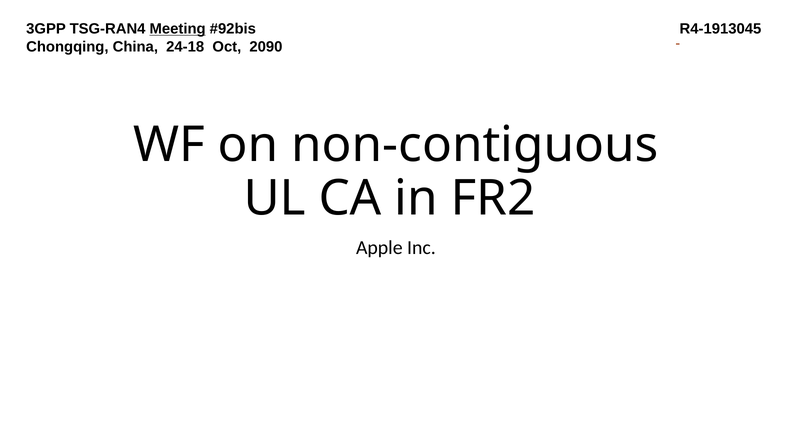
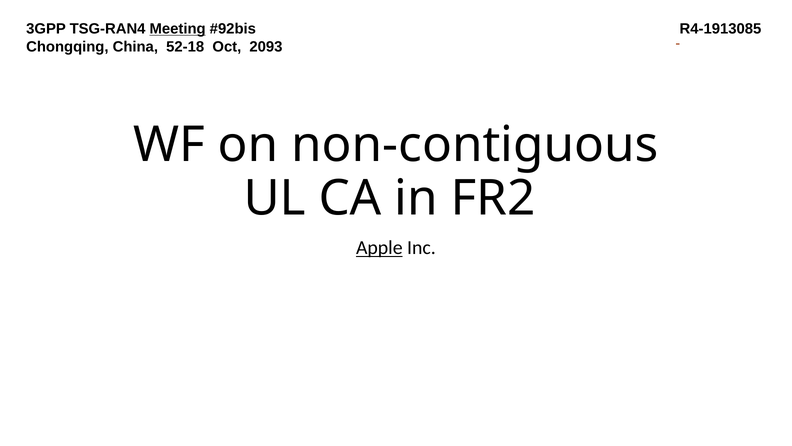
R4-1913045: R4-1913045 -> R4-1913085 (720, 29)
24-18: 24-18 -> 52-18 (185, 47)
2090: 2090 -> 2093 (266, 47)
Apple underline: none -> present (379, 248)
